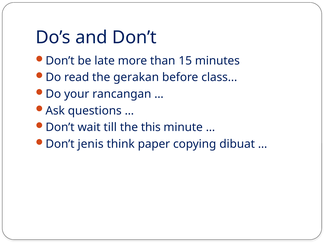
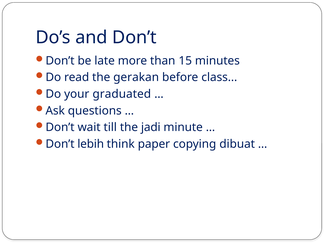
rancangan: rancangan -> graduated (122, 94)
this: this -> jadi (151, 127)
jenis: jenis -> lebih (91, 144)
